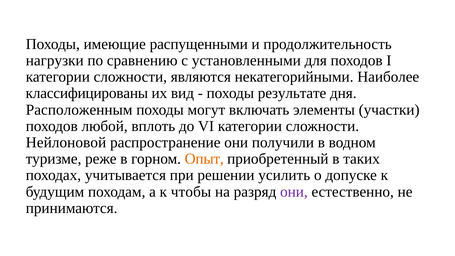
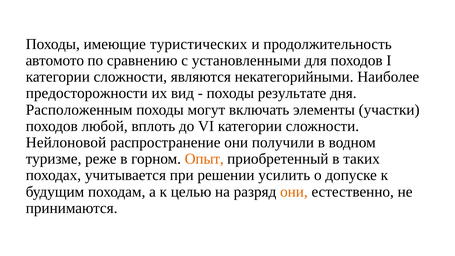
распущенными: распущенными -> туристических (199, 44)
нагрузки: нагрузки -> автомото (55, 60)
классифицированы: классифицированы -> предосторожности (87, 93)
чтобы: чтобы -> целью (191, 192)
они colour: purple -> orange (294, 192)
